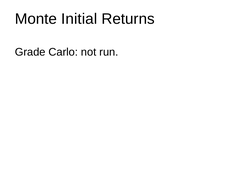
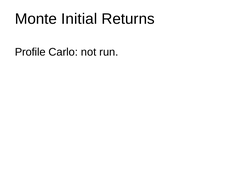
Grade: Grade -> Profile (30, 52)
